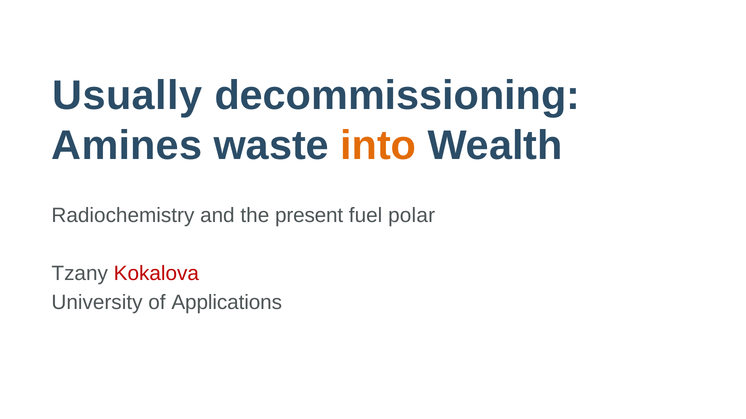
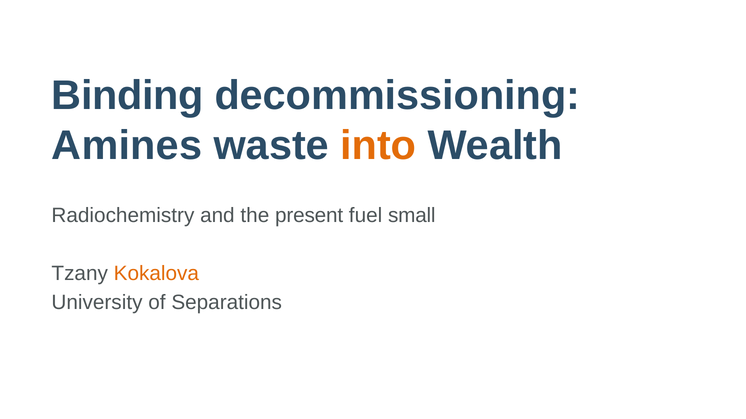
Usually: Usually -> Binding (128, 96)
polar: polar -> small (412, 216)
Kokalova colour: red -> orange (156, 274)
Applications: Applications -> Separations (227, 303)
